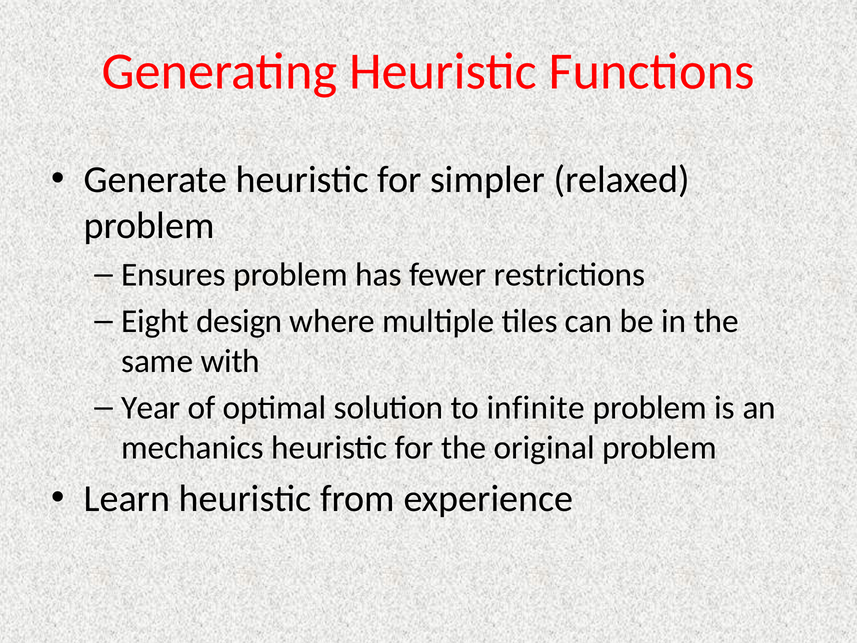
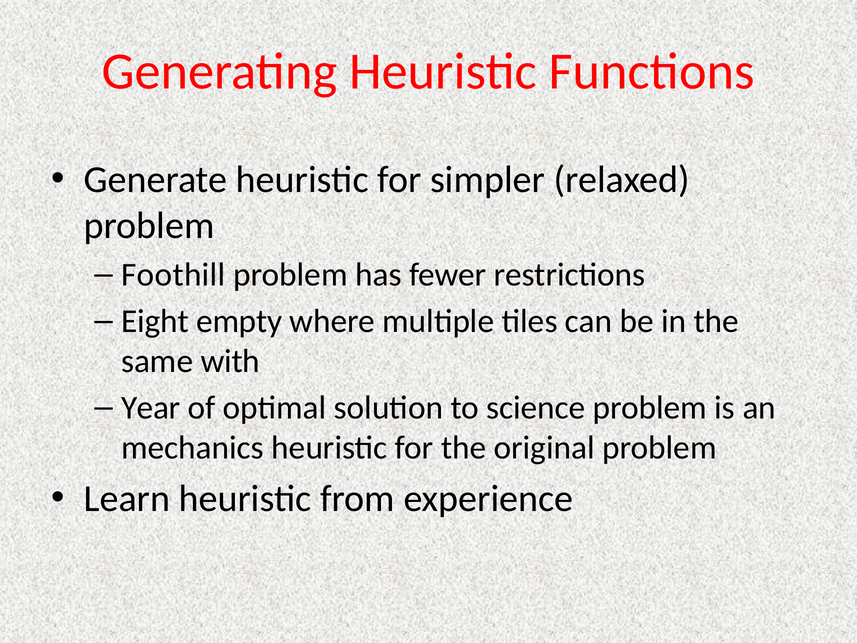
Ensures: Ensures -> Foothill (173, 275)
design: design -> empty (239, 321)
infinite: infinite -> science (536, 408)
